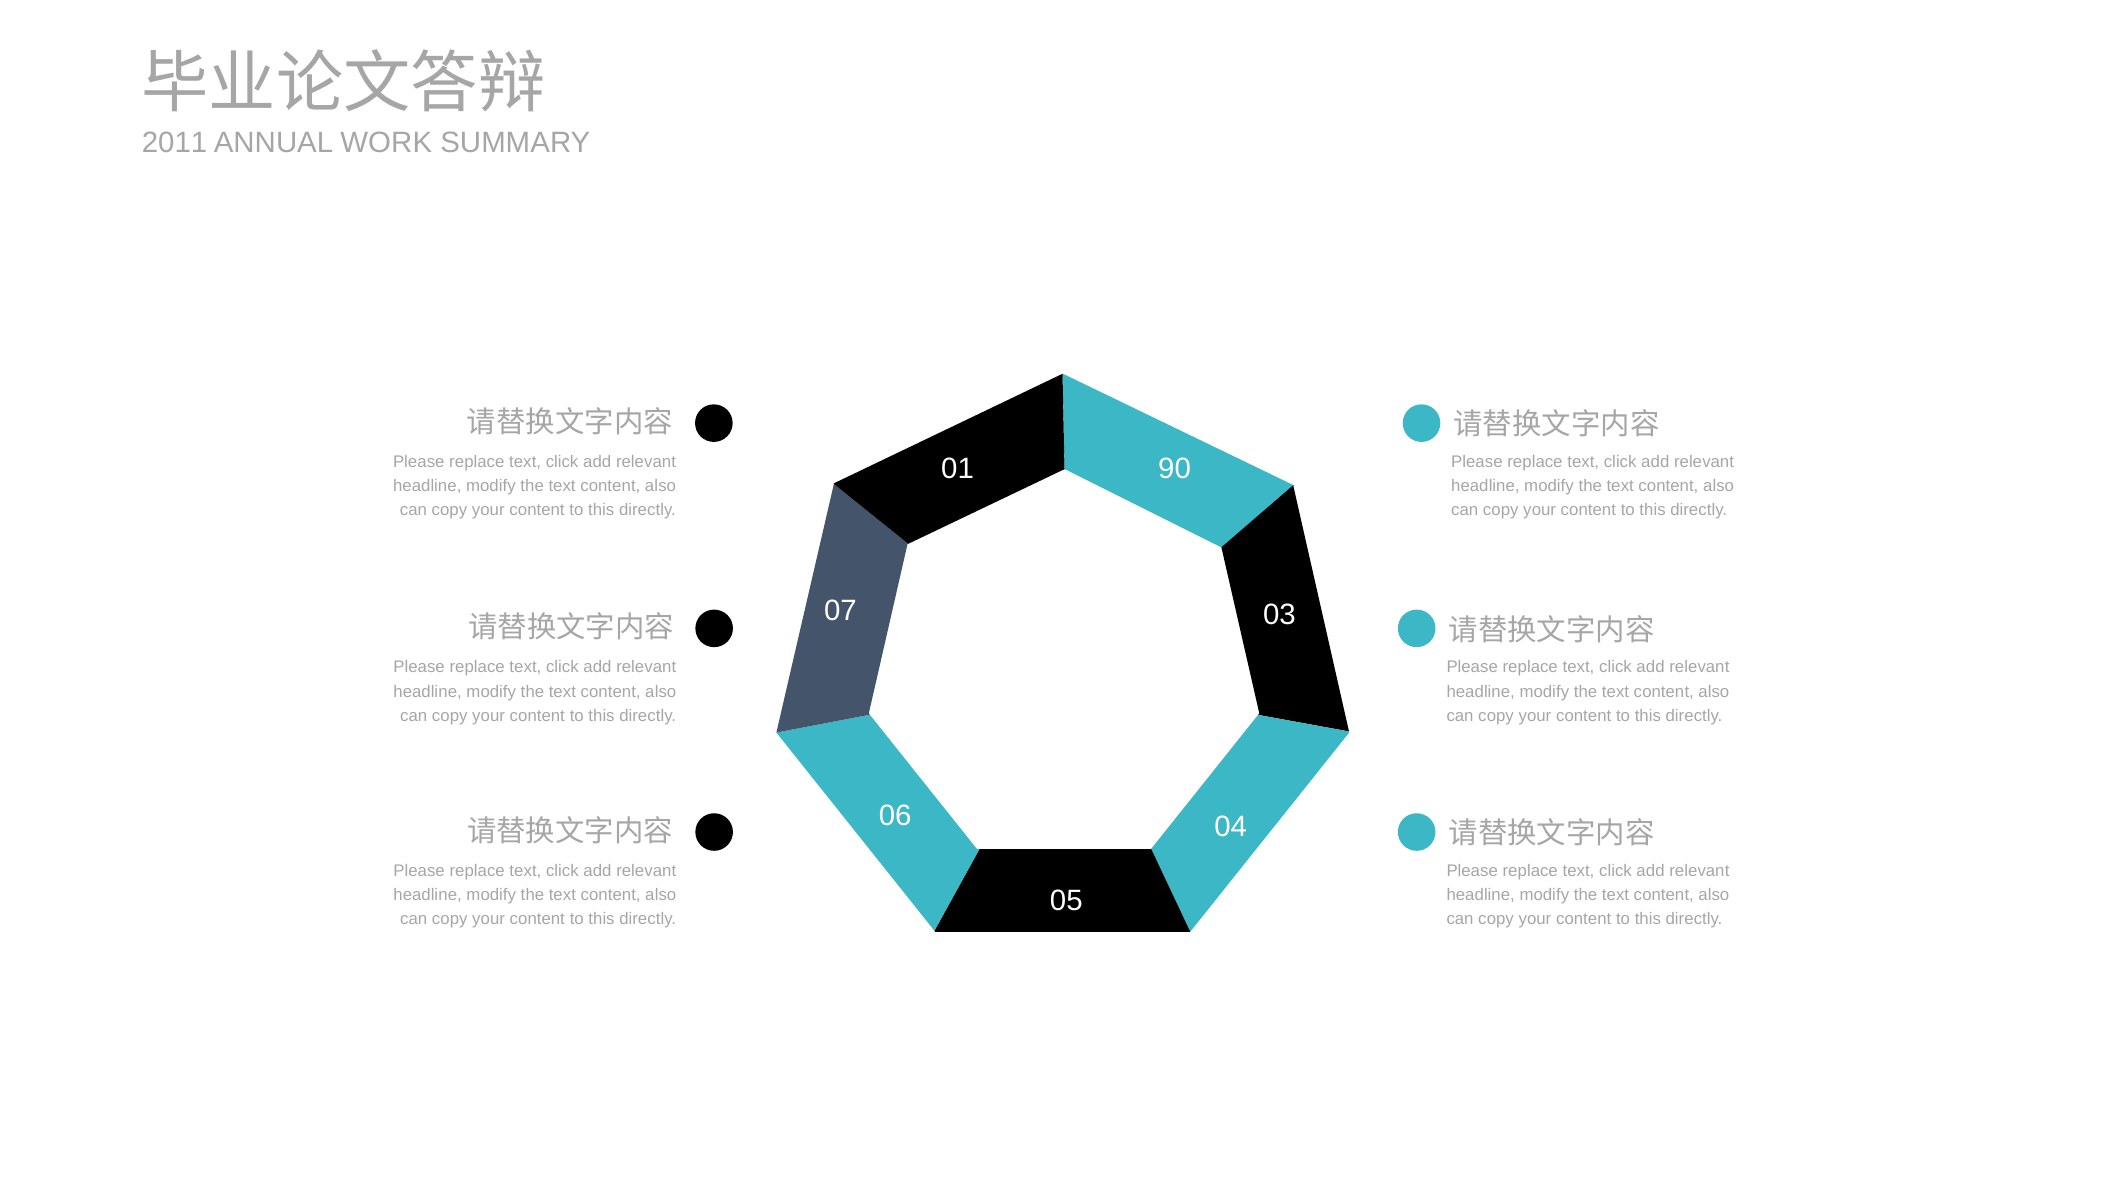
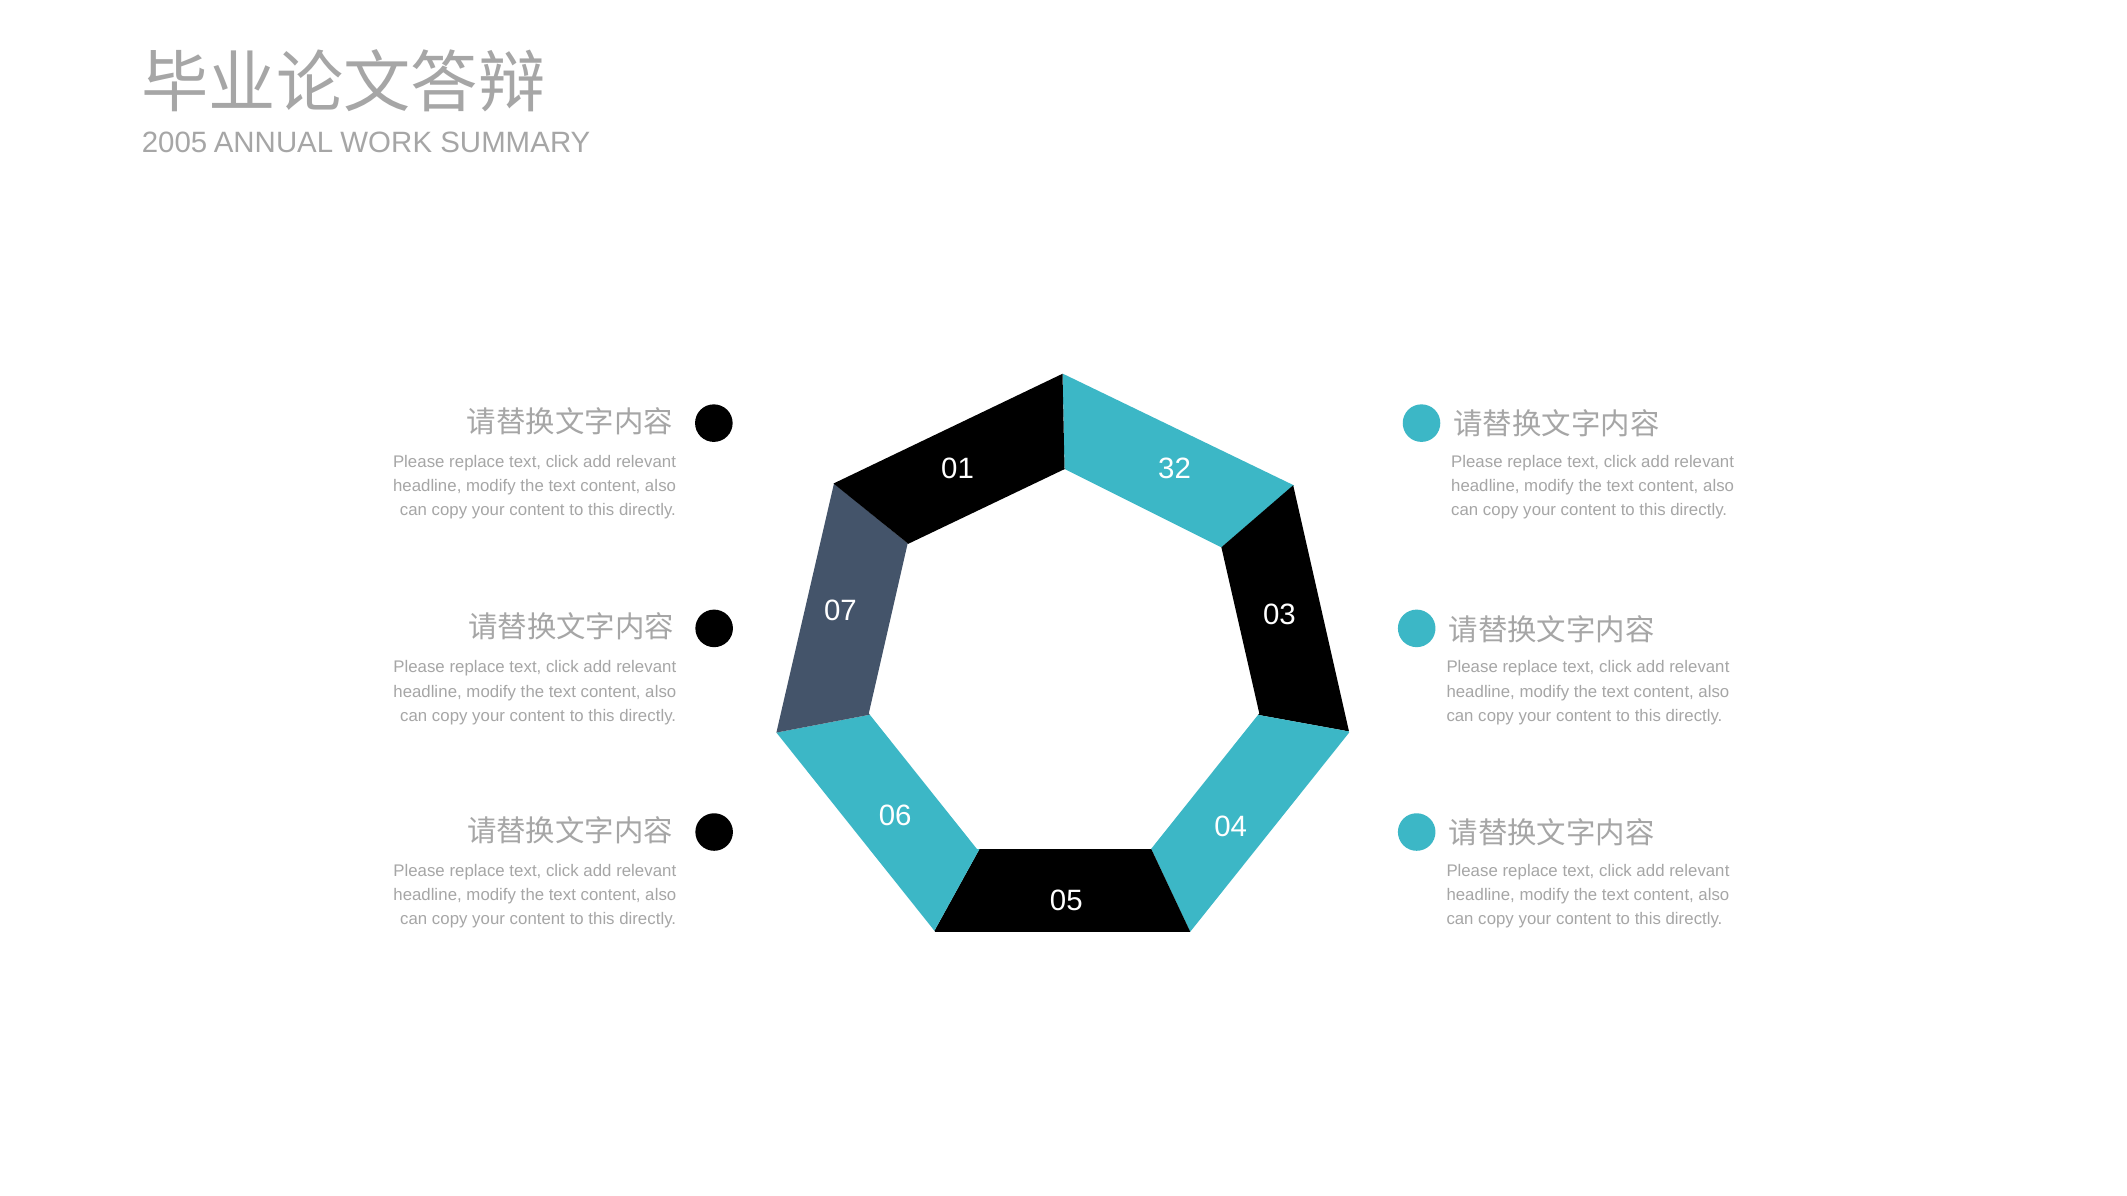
2011: 2011 -> 2005 (175, 143)
90: 90 -> 32 (1175, 469)
